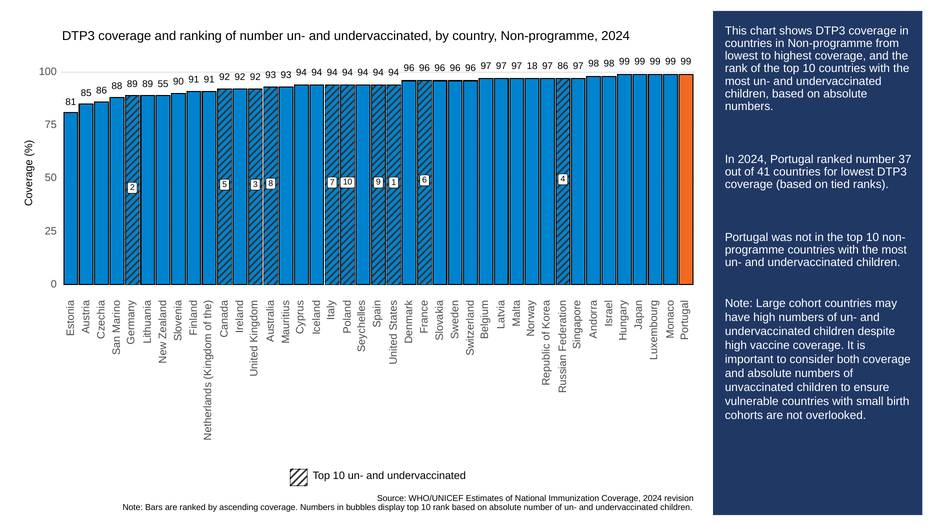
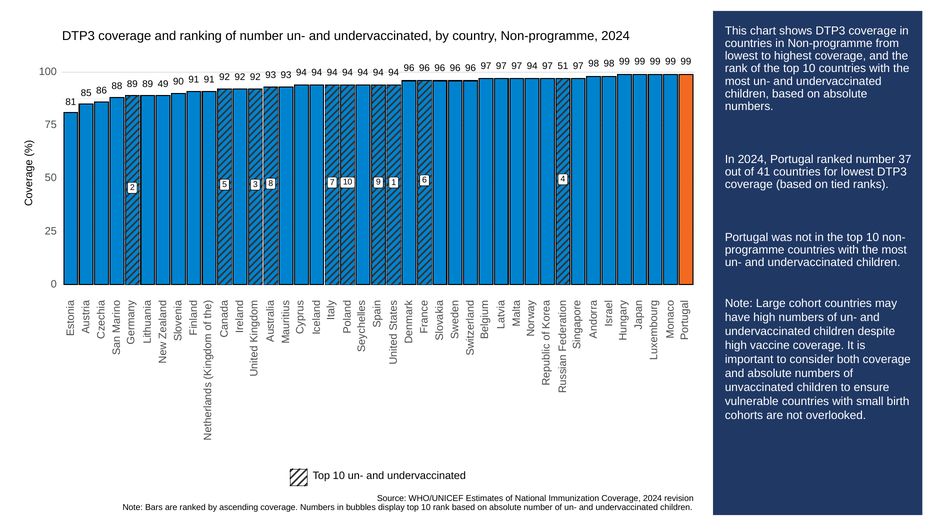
97 18: 18 -> 94 (532, 66)
96 86: 86 -> 51 (563, 66)
55: 55 -> 49 (163, 84)
